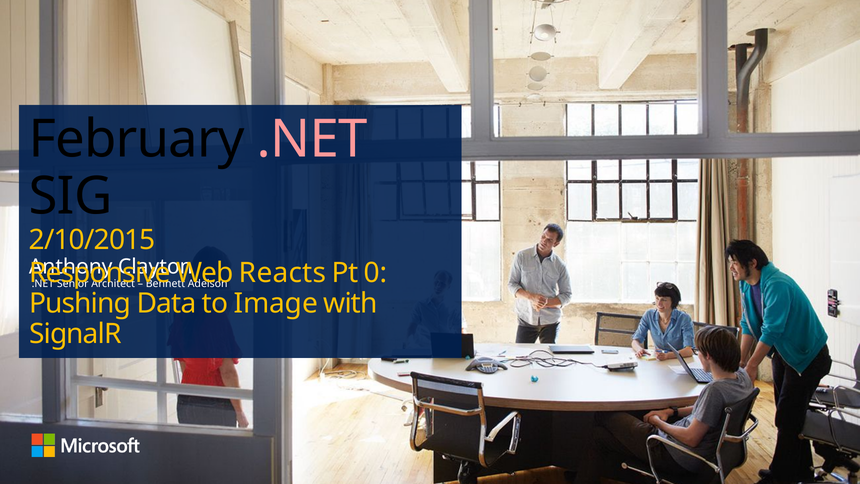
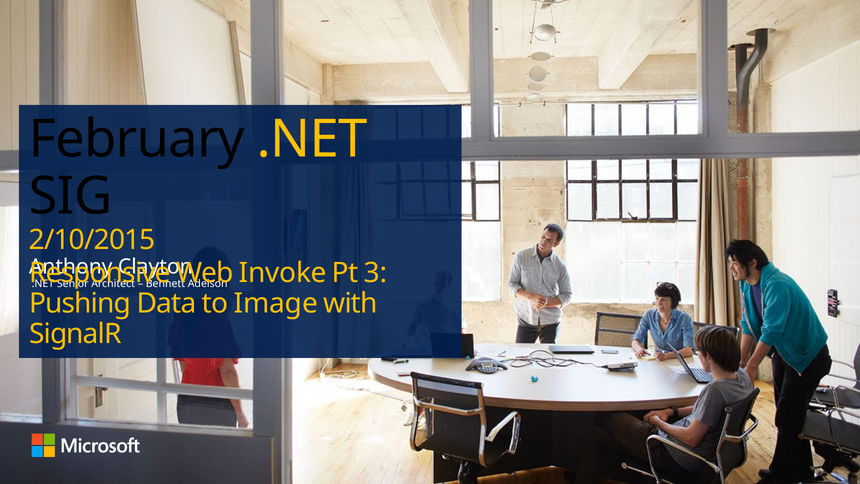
.NET colour: pink -> yellow (312, 139)
Reacts: Reacts -> Invoke (283, 273)
0: 0 -> 3 (375, 273)
